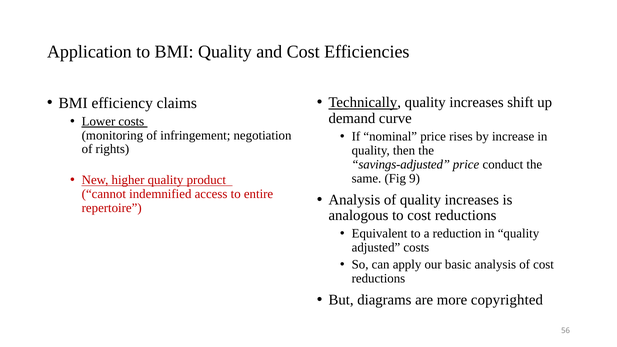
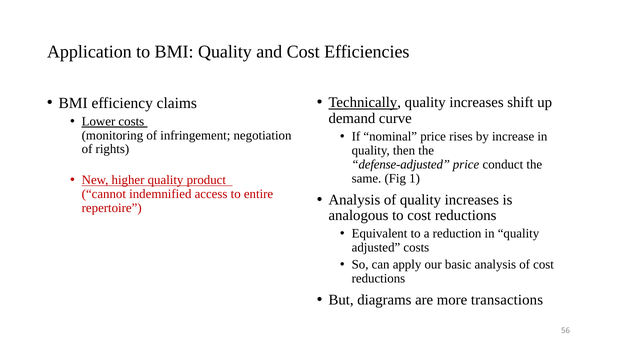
savings-adjusted: savings-adjusted -> defense-adjusted (401, 164)
9: 9 -> 1 (415, 178)
copyrighted: copyrighted -> transactions (507, 300)
